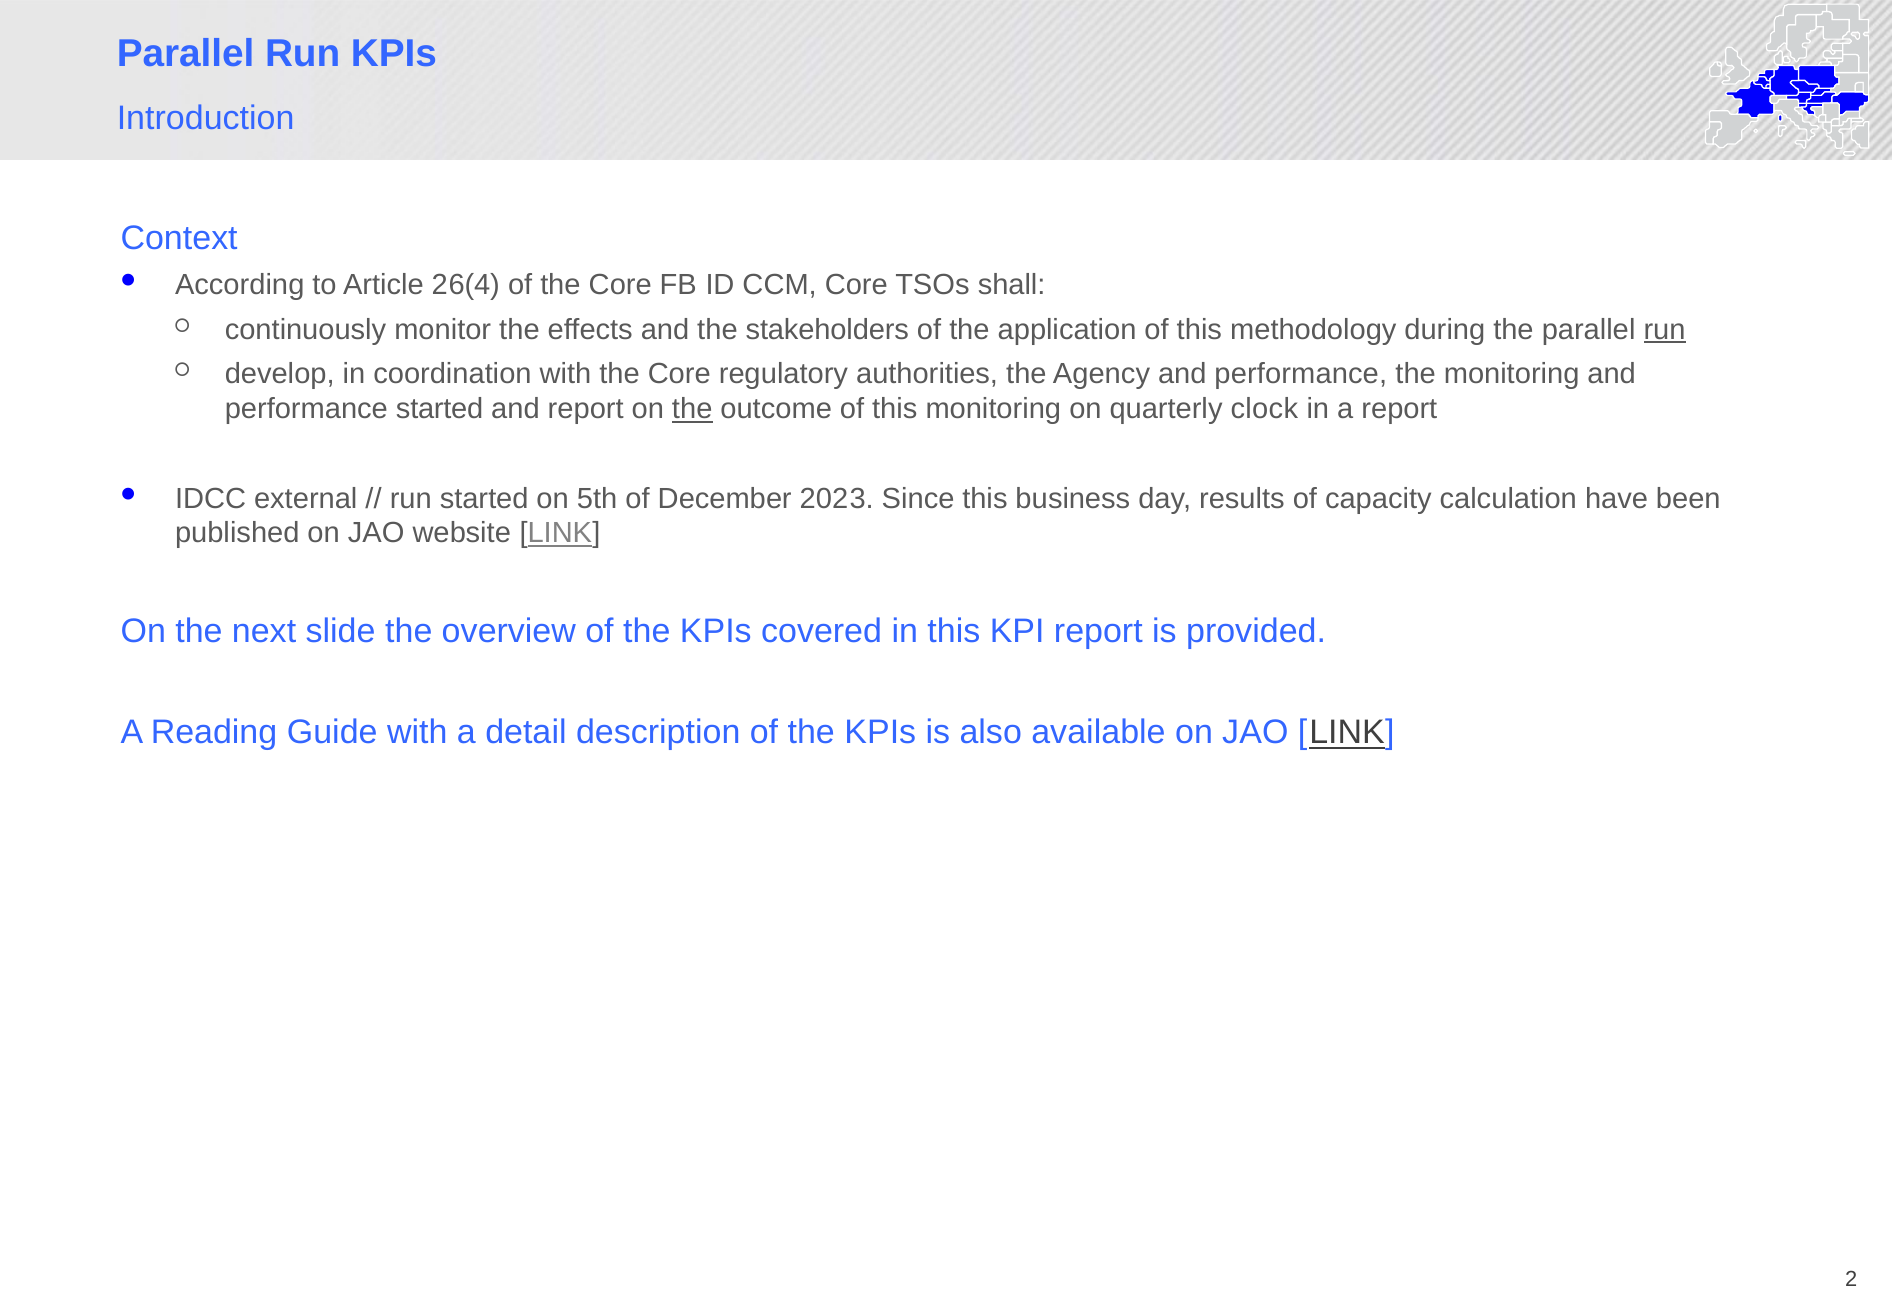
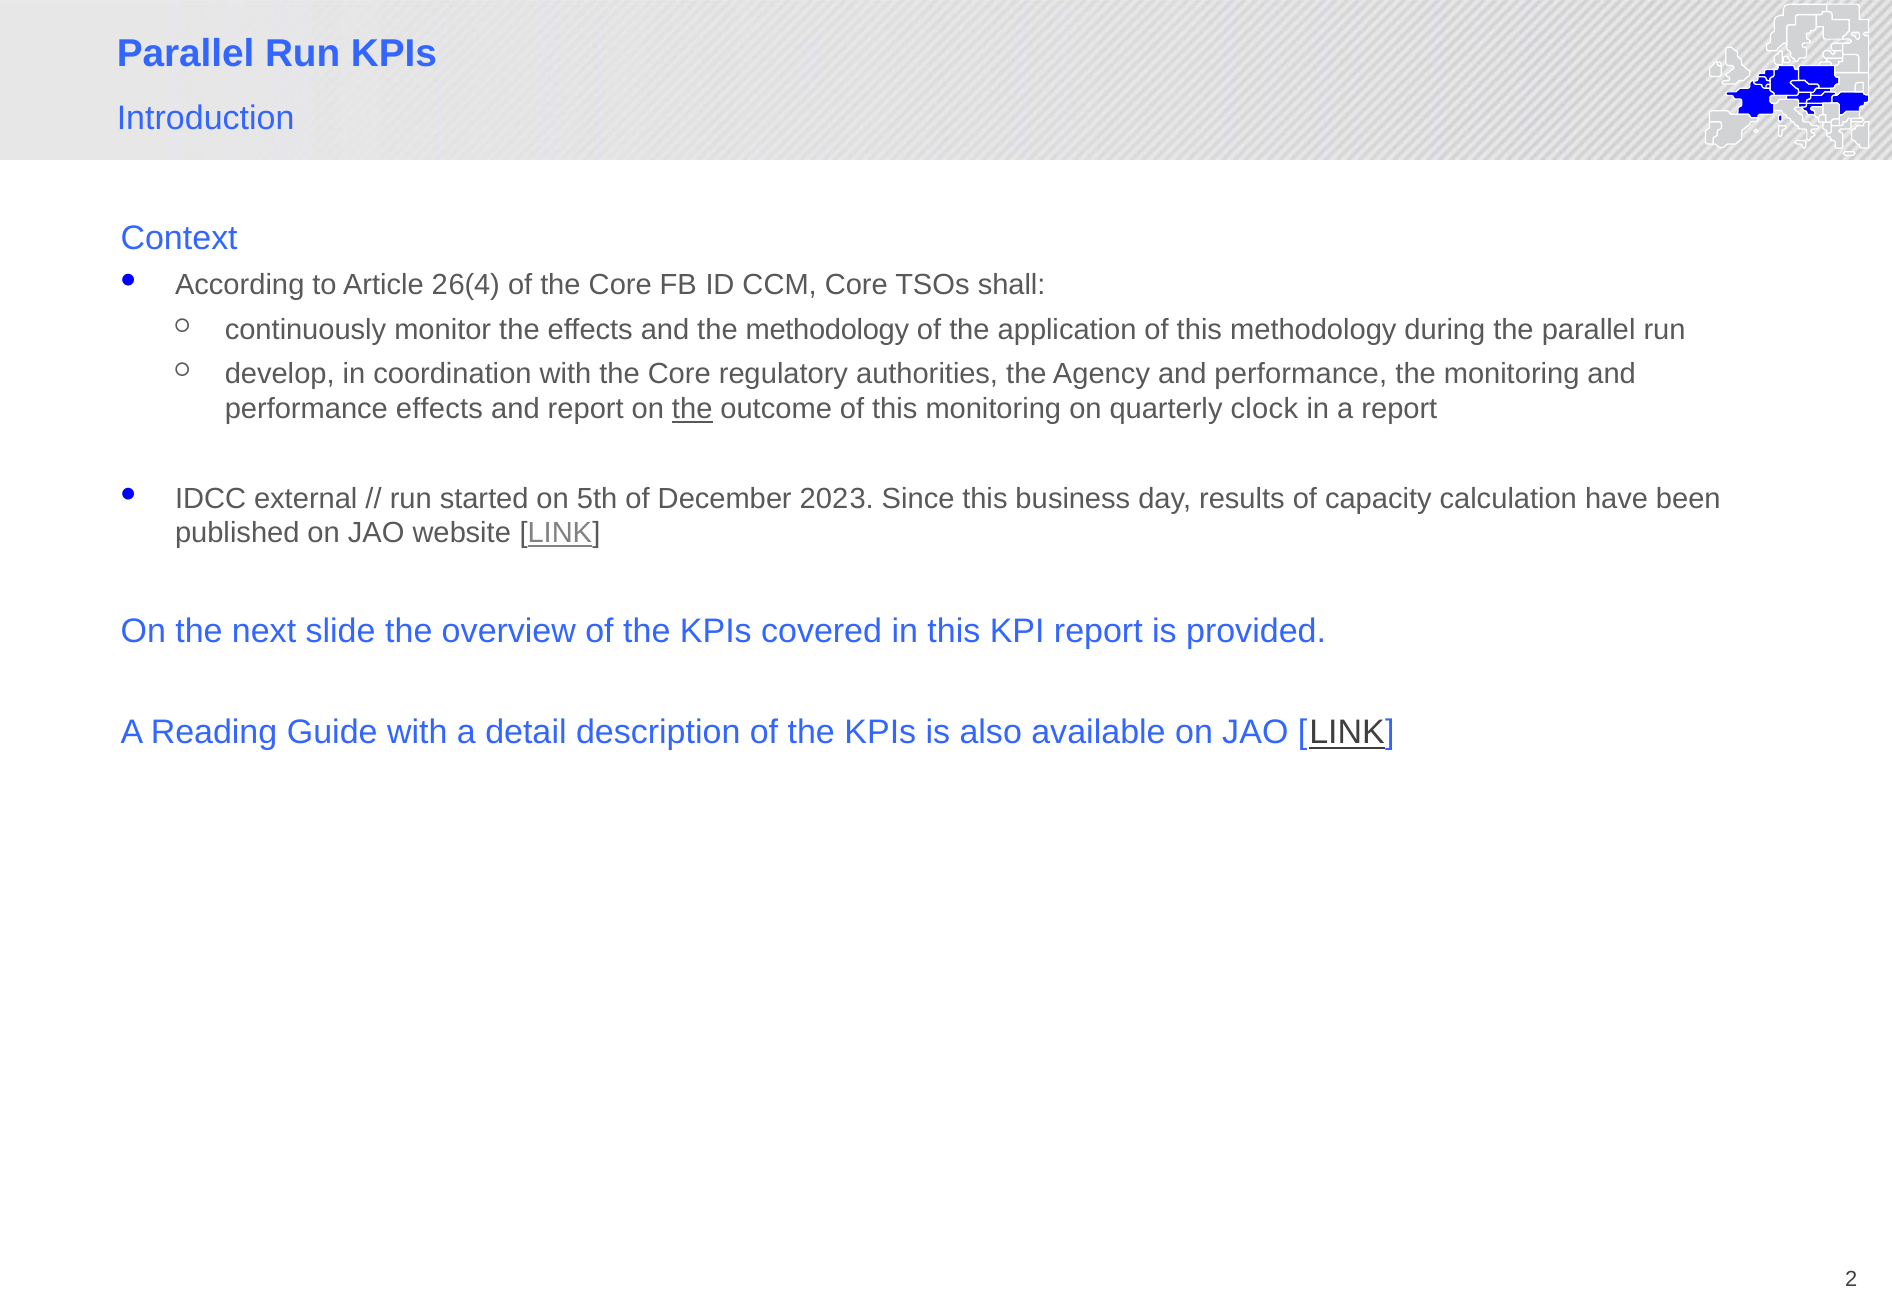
the stakeholders: stakeholders -> methodology (827, 330)
run underline: present -> none (1665, 330)
performance started: started -> effects (439, 409)
